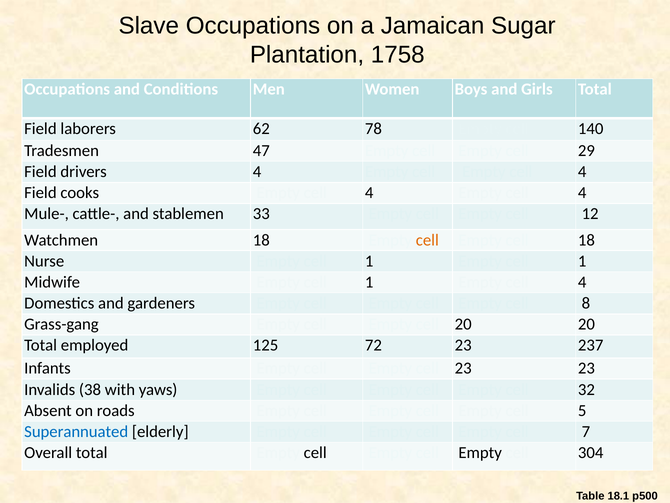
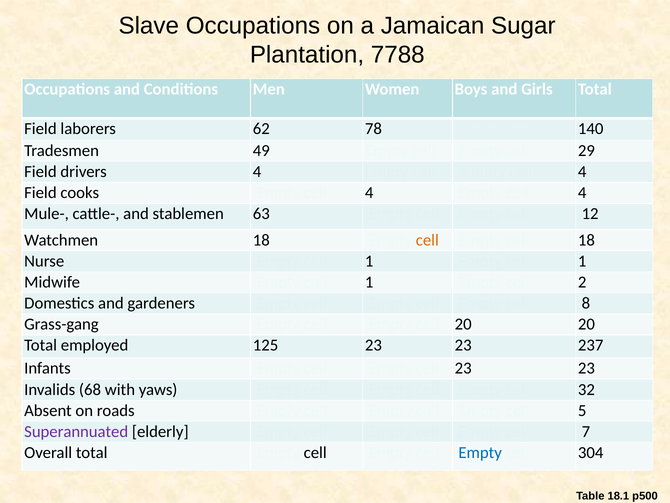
1758: 1758 -> 7788 (398, 55)
47: 47 -> 49 (261, 150)
33: 33 -> 63 (261, 214)
1 Empty cell 4: 4 -> 2 (582, 282)
125 72: 72 -> 23 (373, 345)
38: 38 -> 68 (90, 389)
Superannuated colour: blue -> purple (76, 431)
Empty colour: black -> blue (480, 452)
